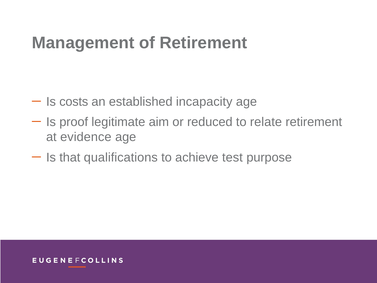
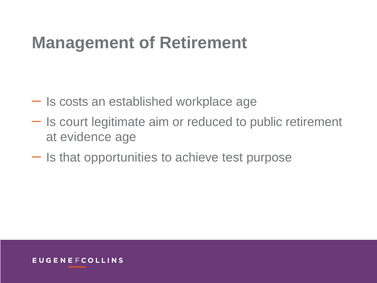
incapacity: incapacity -> workplace (204, 102)
proof: proof -> court (74, 122)
relate: relate -> public (266, 122)
qualifications: qualifications -> opportunities (121, 157)
